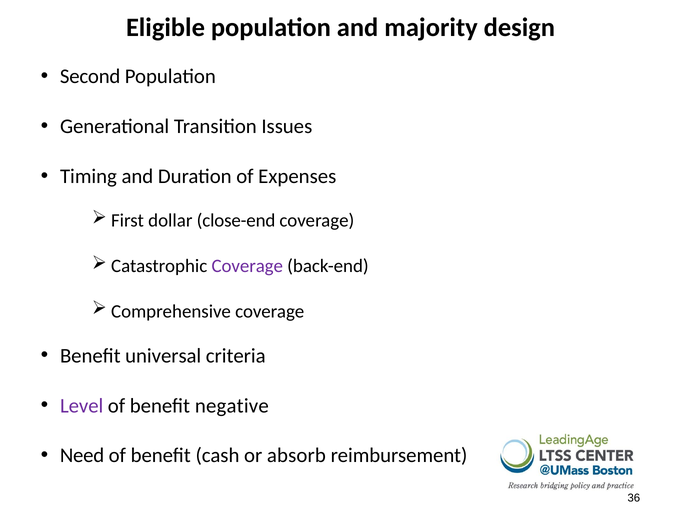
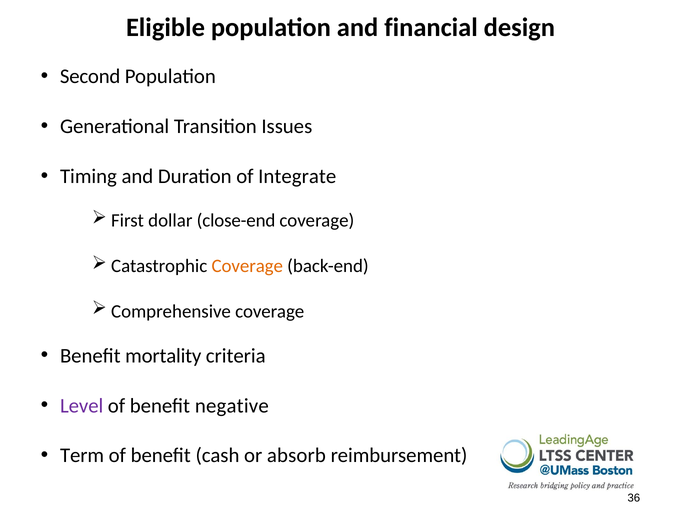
majority: majority -> financial (431, 27)
Expenses: Expenses -> Integrate (297, 176)
Coverage colour: purple -> orange (247, 266)
universal: universal -> mortality (163, 356)
Need: Need -> Term (82, 455)
